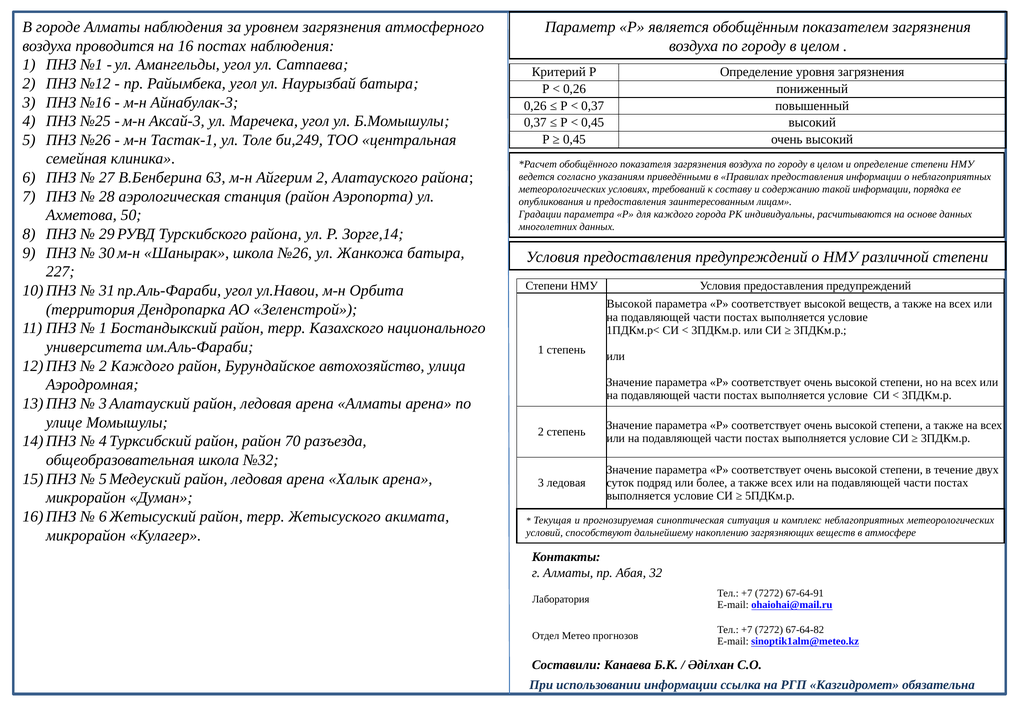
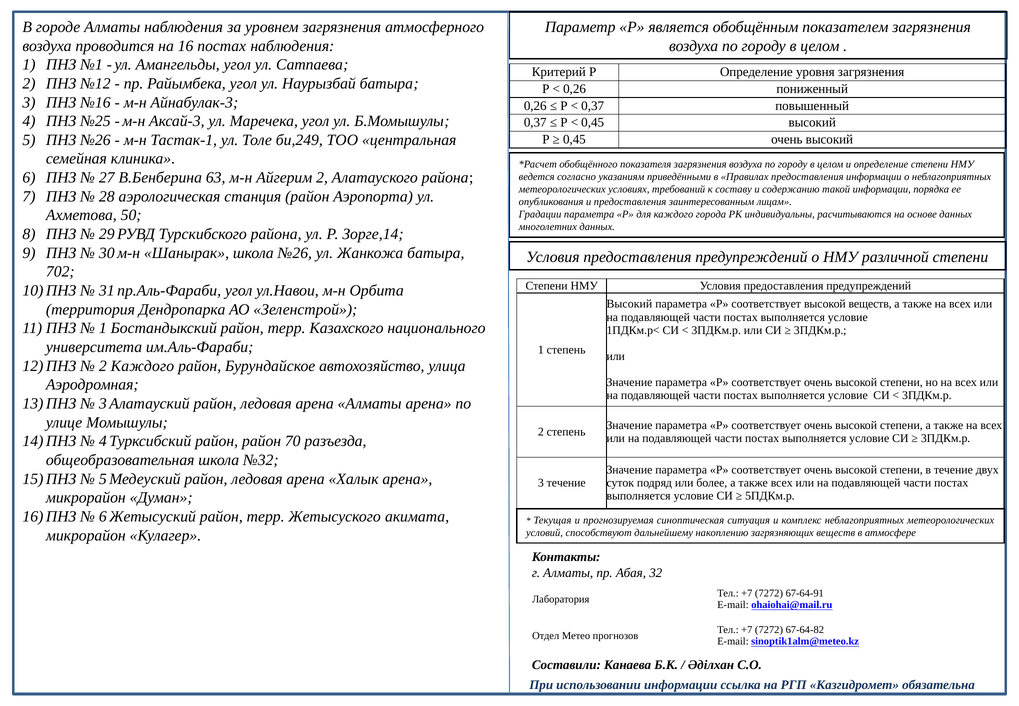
227: 227 -> 702 (60, 272)
Высокой: Высокой -> Высокий (629, 304)
3 ледовая: ледовая -> течение (566, 483)
